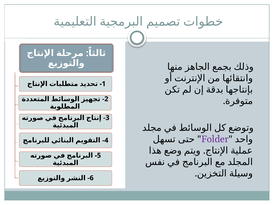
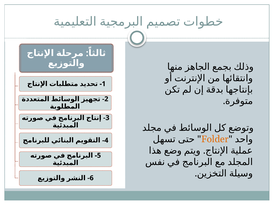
Folder colour: purple -> orange (215, 140)
